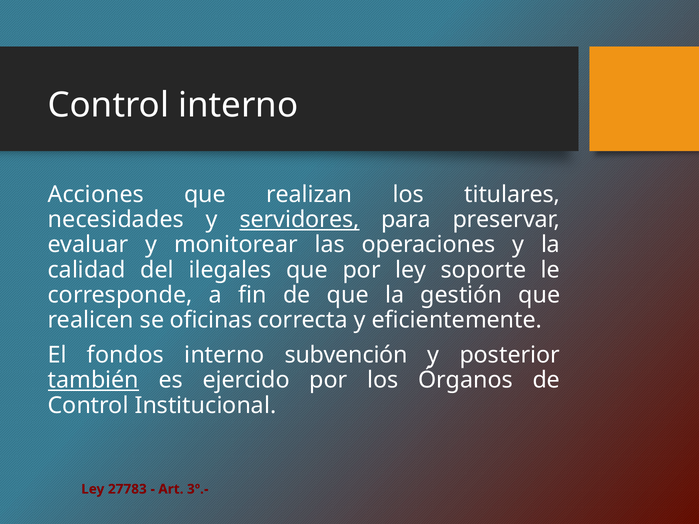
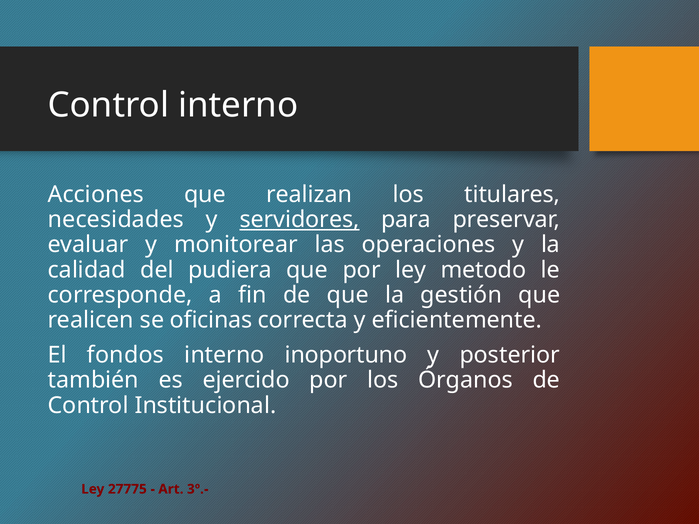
ilegales: ilegales -> pudiera (230, 270)
soporte: soporte -> metodo (483, 270)
subvención: subvención -> inoportuno (346, 355)
también underline: present -> none (93, 380)
27783: 27783 -> 27775 (127, 489)
